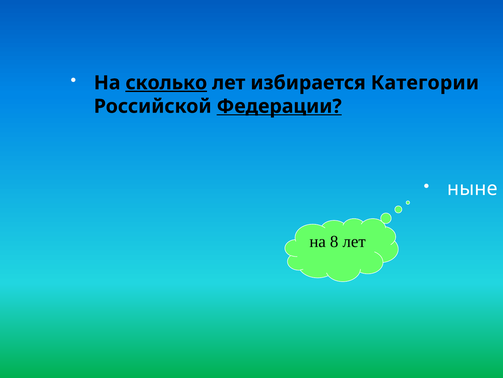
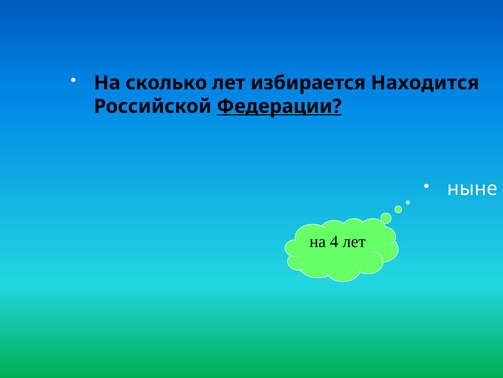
сколько underline: present -> none (166, 83)
Категории: Категории -> Находится (425, 83)
8: 8 -> 4 (334, 241)
